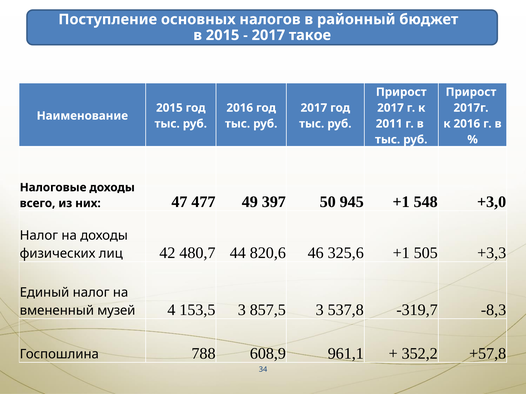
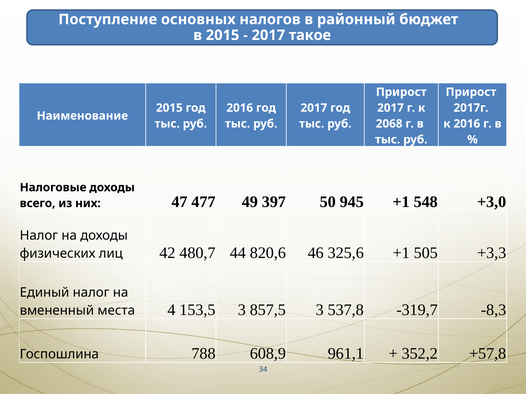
2011: 2011 -> 2068 (389, 124)
музей: музей -> места (116, 311)
